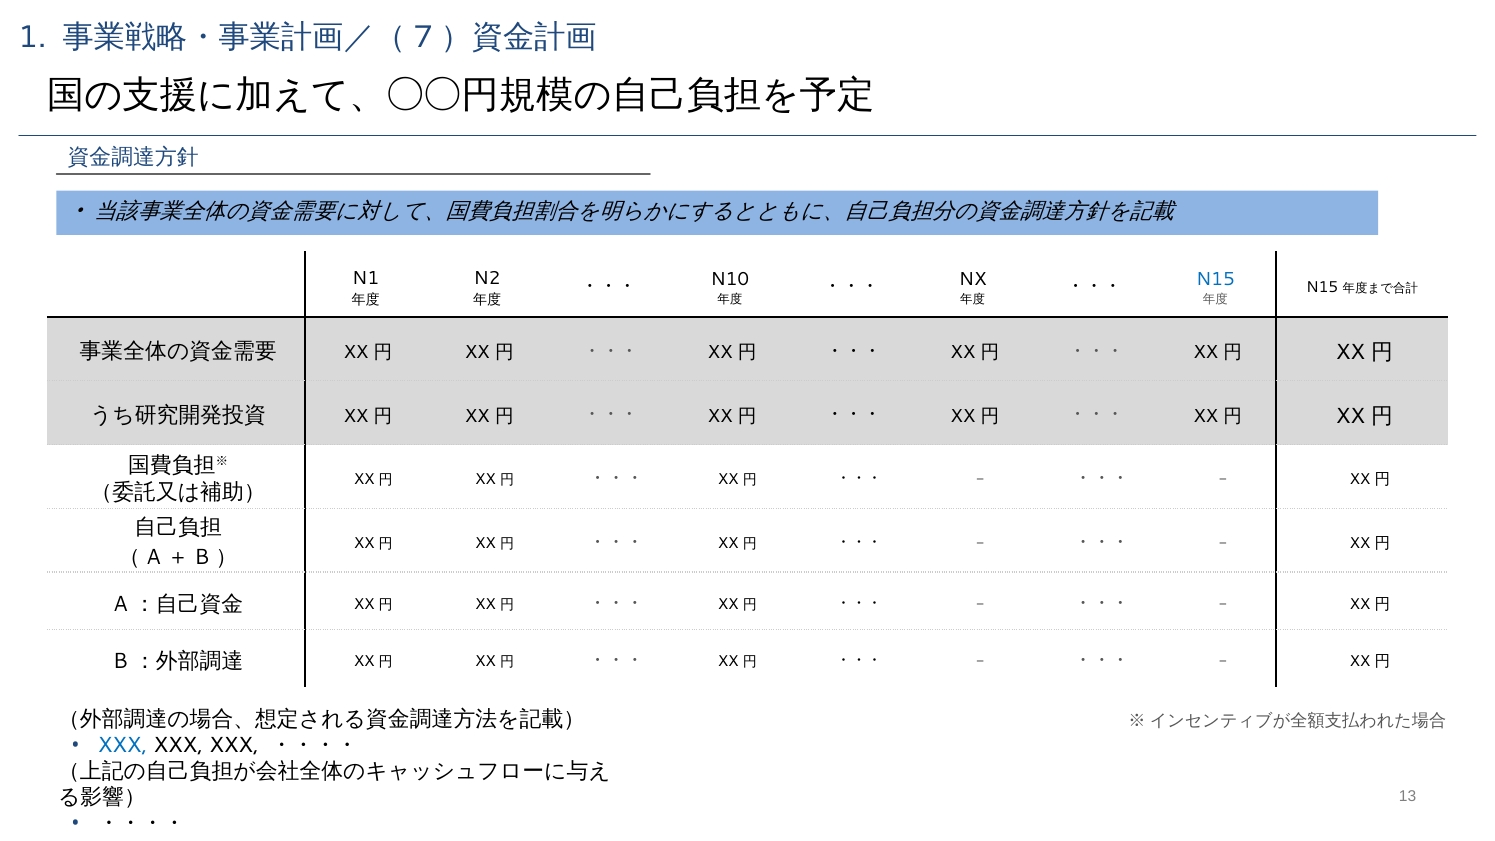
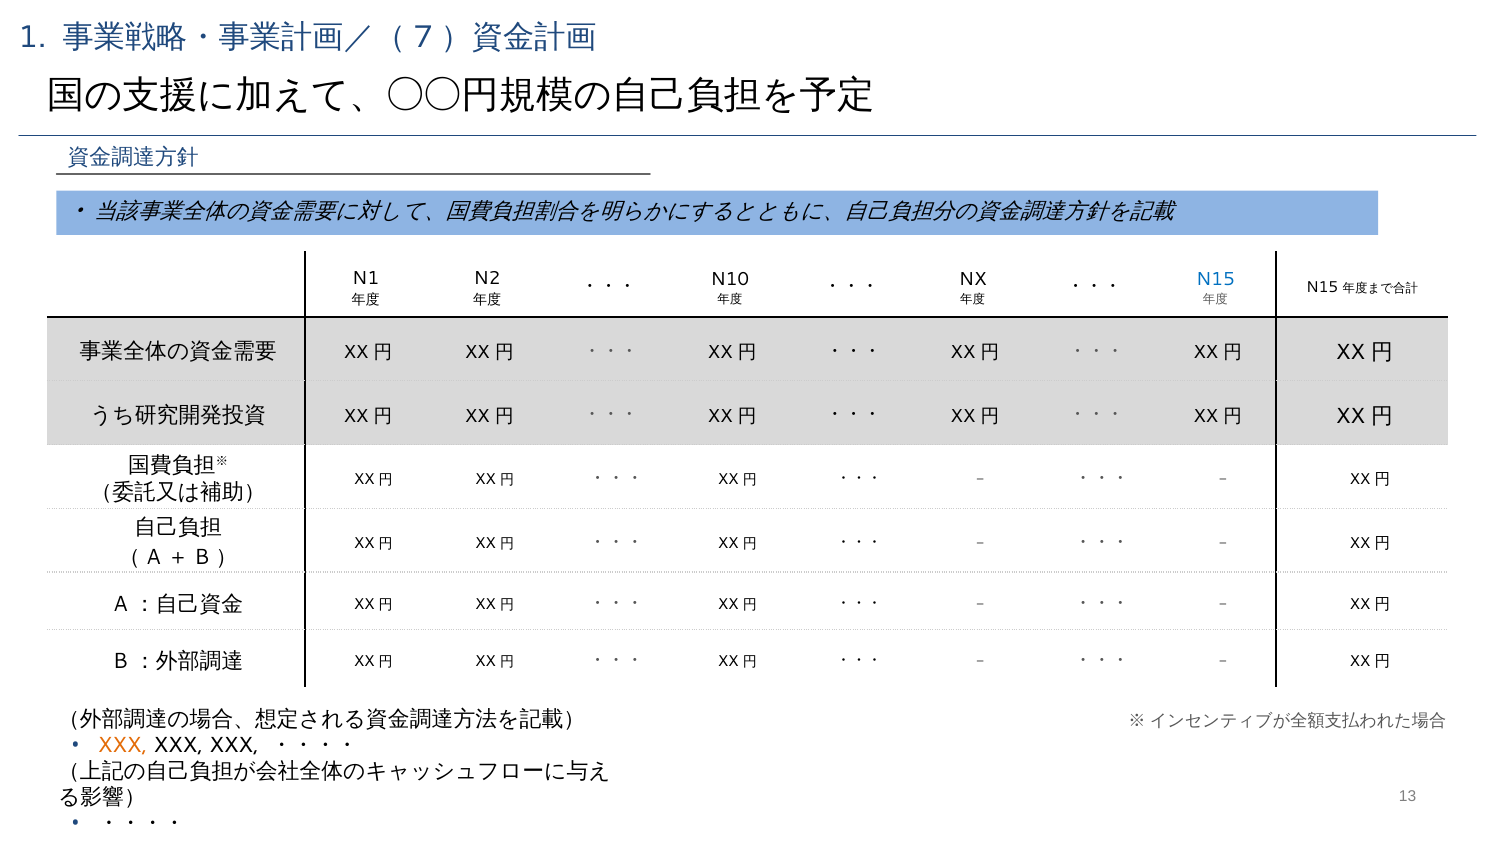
XXX colour: blue -> orange (123, 745)
